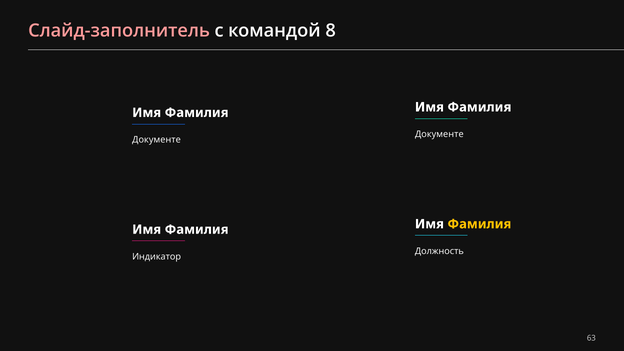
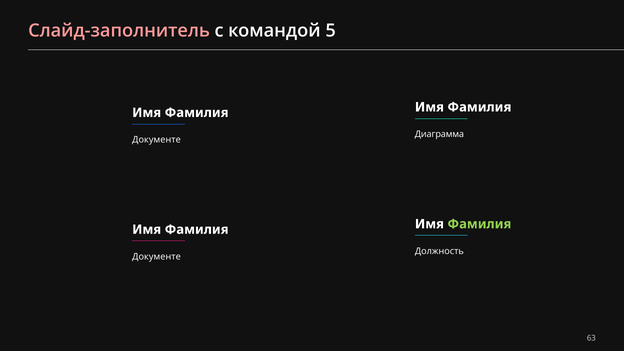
8: 8 -> 5 (331, 31)
Документе: Документе -> Диаграмма (439, 134)
Фамилия colour: yellow -> light green (479, 224)
Индикатор: Индикатор -> Документе (157, 257)
